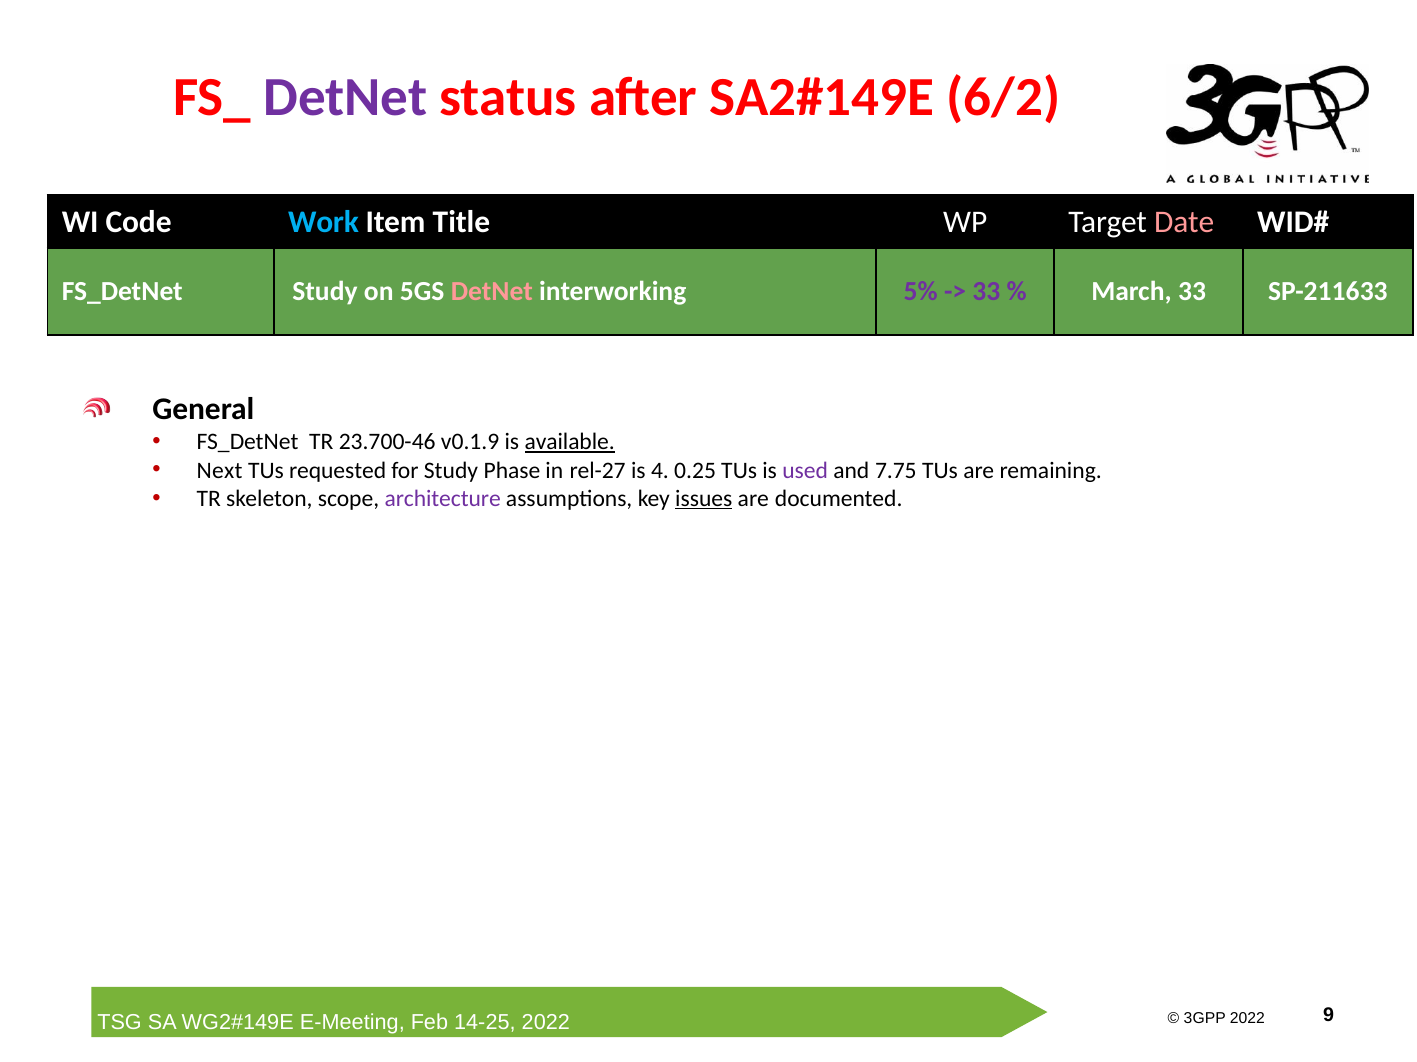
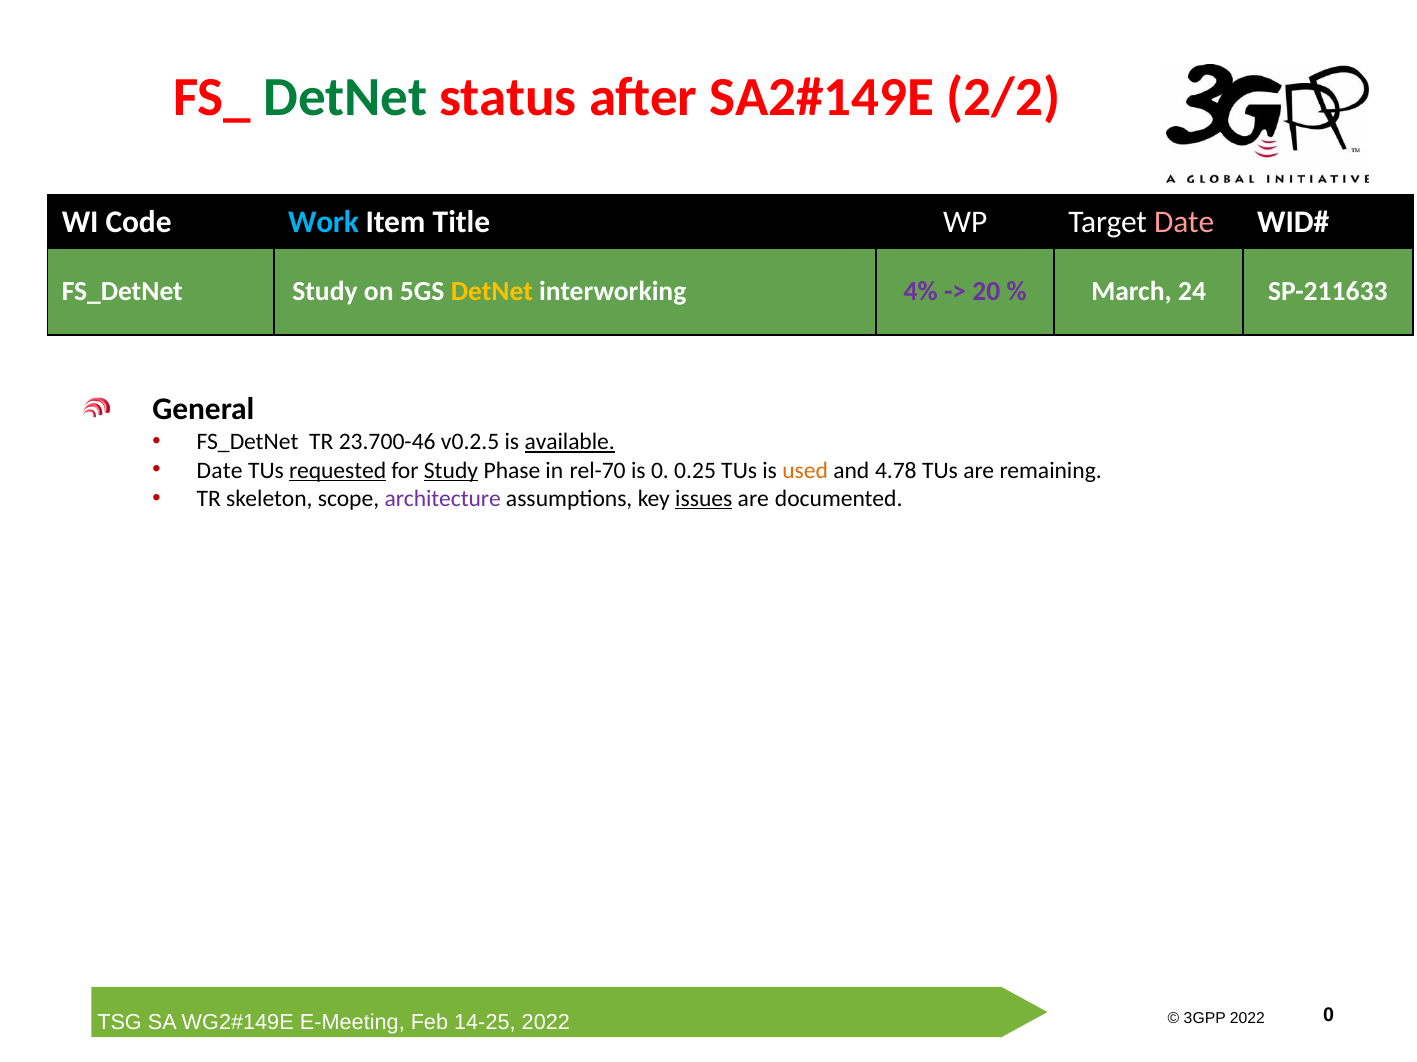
DetNet colour: purple -> green (345, 97)
6/2: 6/2 -> 2/2 (1004, 97)
DetNet colour: pink -> yellow (492, 292)
5%: 5% -> 4% (921, 292)
33: 33 -> 20 (986, 292)
March 33: 33 -> 24 (1192, 292)
v0.1.9: v0.1.9 -> v0.2.5 (470, 442)
Next: Next -> Date (220, 471)
requested underline: none -> present (338, 471)
Study underline: none -> present (451, 471)
rel-27: rel-27 -> rel-70 (598, 471)
is 4: 4 -> 0 (660, 471)
used colour: purple -> orange (805, 471)
7.75: 7.75 -> 4.78 (896, 471)
9: 9 -> 0 (1329, 1016)
